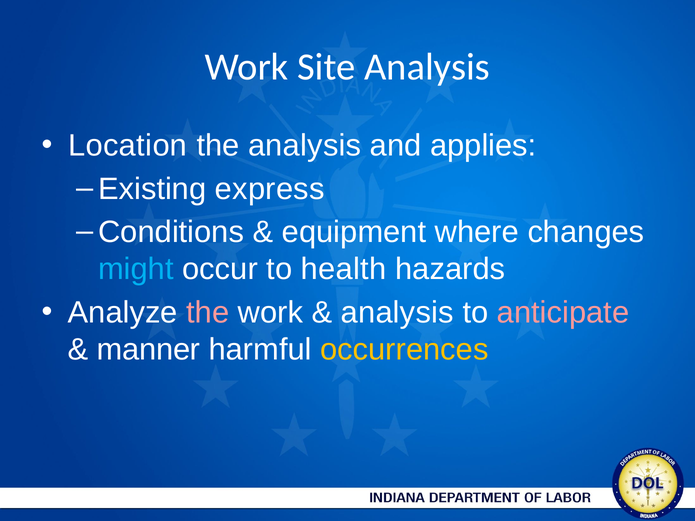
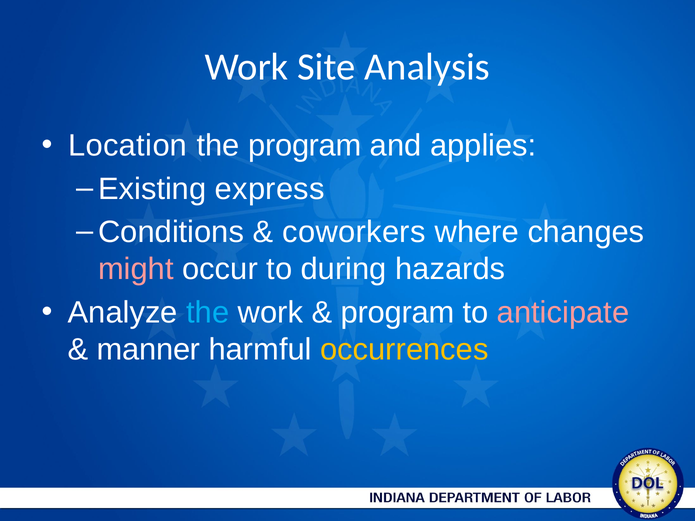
the analysis: analysis -> program (305, 146)
equipment: equipment -> coworkers (354, 232)
might colour: light blue -> pink (136, 269)
health: health -> during (344, 269)
the colour: pink -> light blue (208, 313)
analysis: analysis -> program (398, 313)
